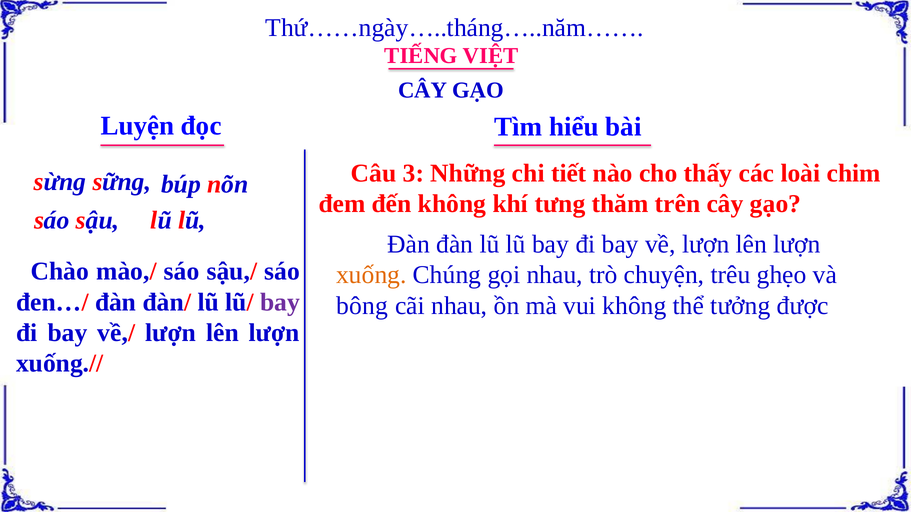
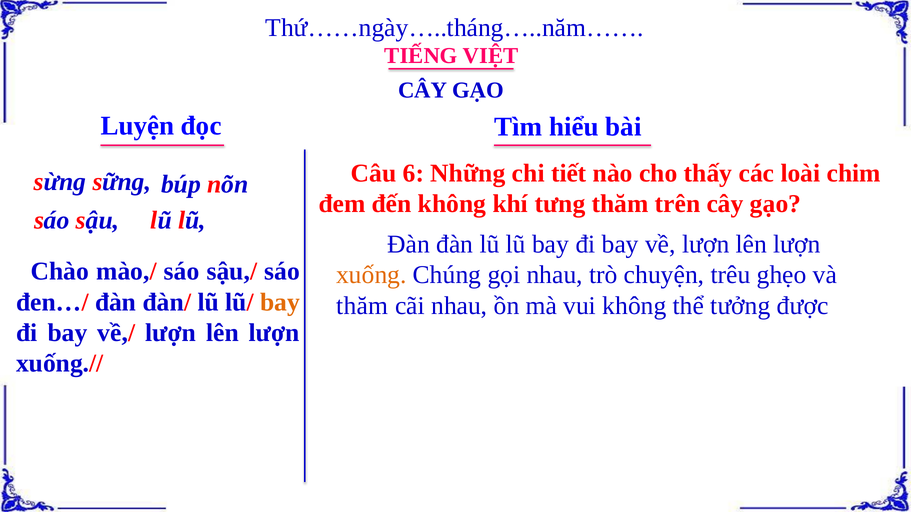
3: 3 -> 6 (413, 173)
bay colour: purple -> orange (280, 302)
bông: bông -> thăm (362, 306)
